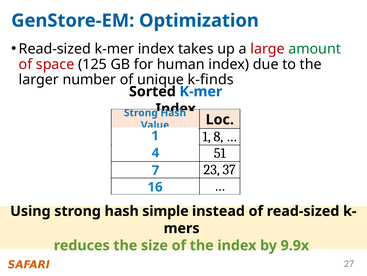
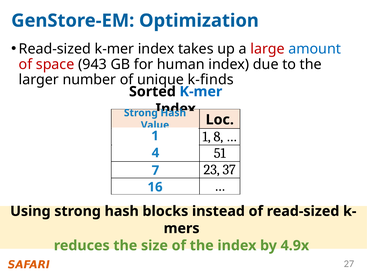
amount colour: green -> blue (315, 49)
125: 125 -> 943 (93, 64)
simple: simple -> blocks (165, 211)
9.9x: 9.9x -> 4.9x (295, 245)
